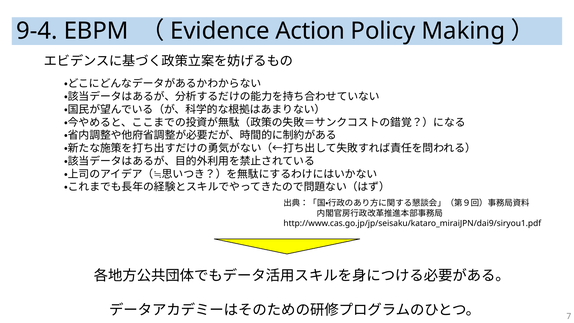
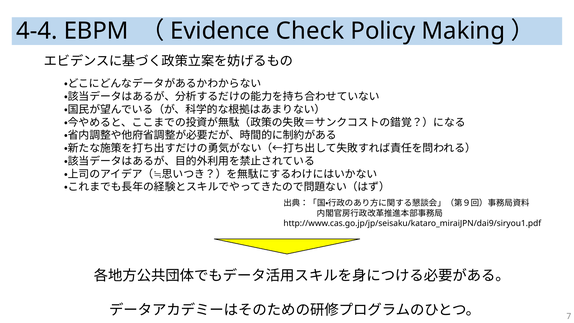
9-4: 9-4 -> 4-4 (37, 31)
Action: Action -> Check (310, 31)
